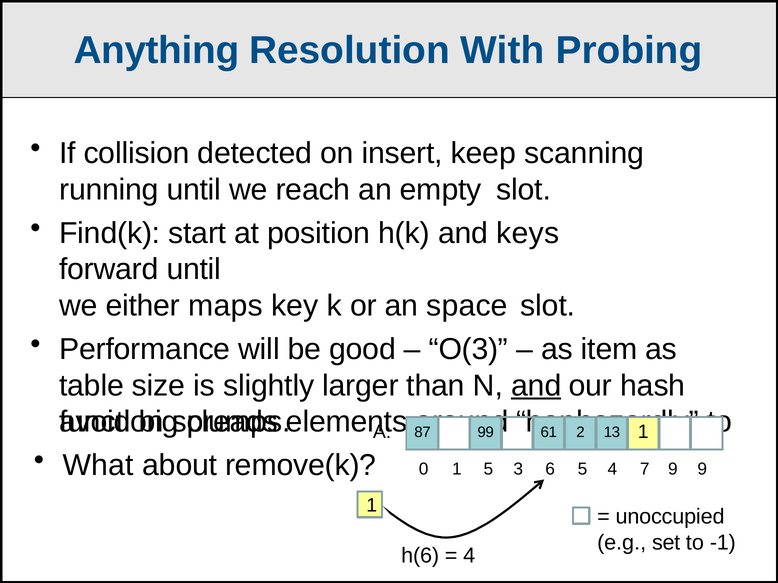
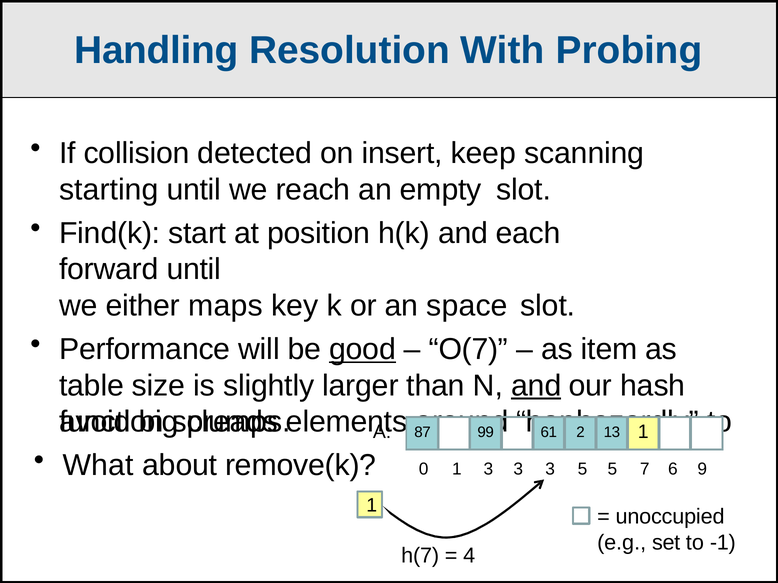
Anything: Anything -> Handling (156, 51)
running: running -> starting (109, 190)
keys: keys -> each (528, 233)
good underline: none -> present (363, 350)
O(3: O(3 -> O(7 (468, 350)
1 5: 5 -> 3 (488, 470)
6: 6 -> 3 (550, 470)
5 4: 4 -> 5 (612, 470)
7 9: 9 -> 6 (673, 470)
h(6: h(6 -> h(7 (420, 556)
